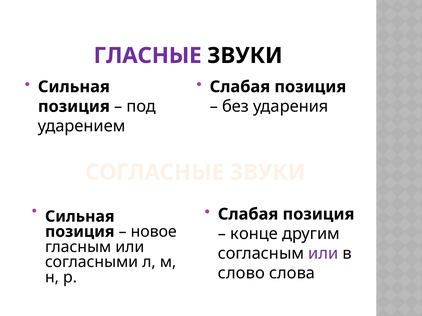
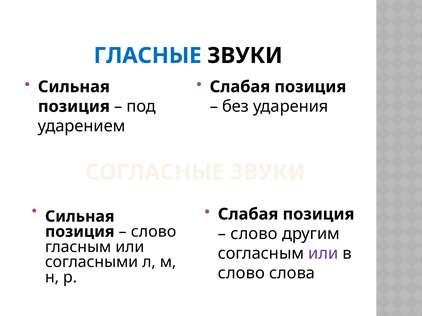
ГЛАСНЫЕ colour: purple -> blue (148, 56)
новое: новое -> слово (154, 232)
конце: конце -> слово (254, 234)
